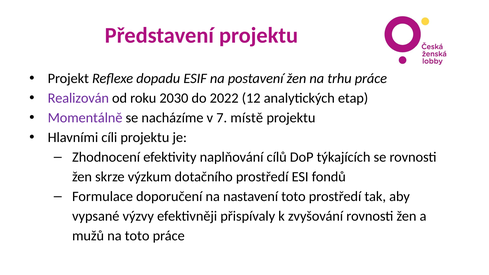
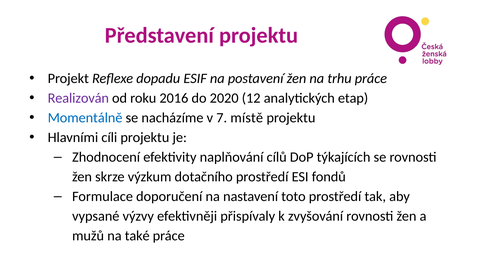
2030: 2030 -> 2016 (174, 98)
2022: 2022 -> 2020 (224, 98)
Momentálně colour: purple -> blue (85, 118)
na toto: toto -> také (137, 236)
